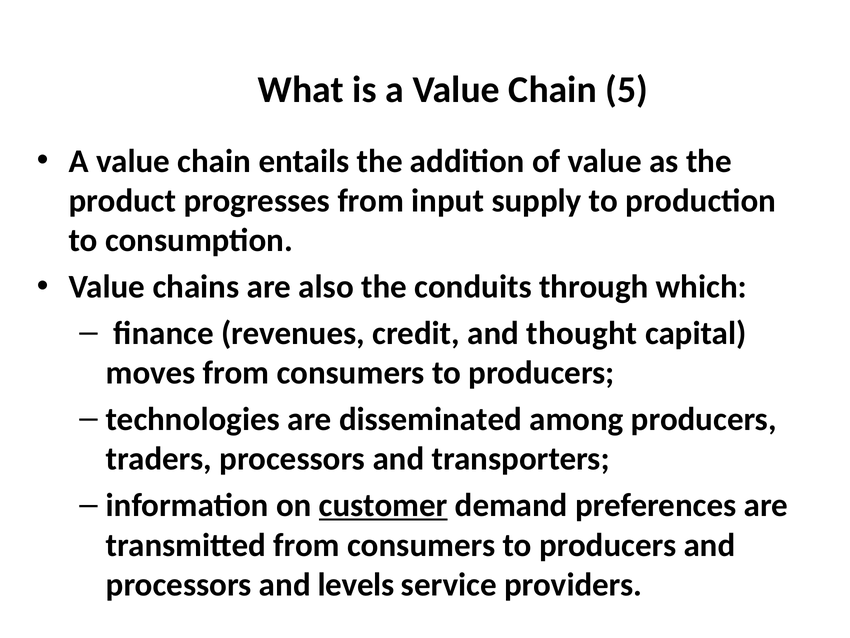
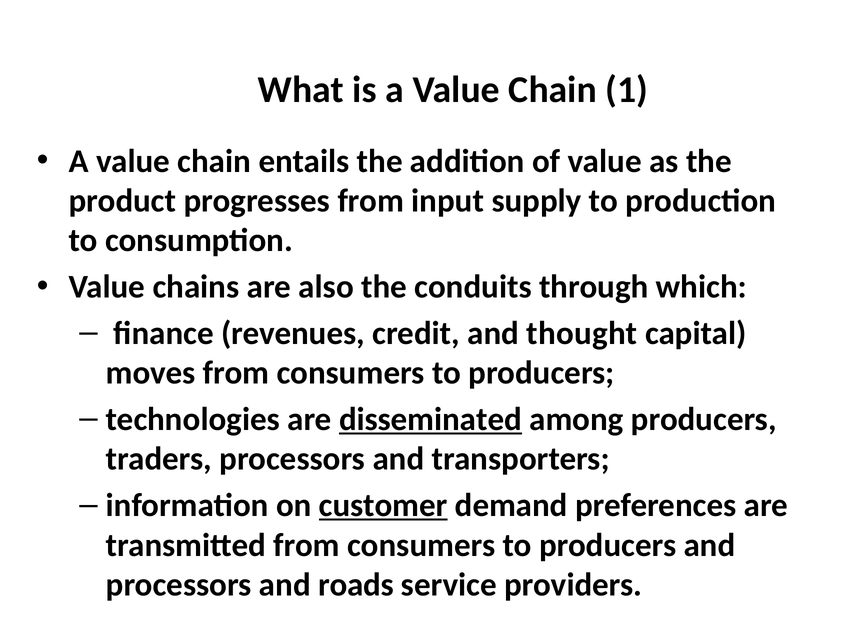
5: 5 -> 1 (627, 90)
disseminated underline: none -> present (430, 419)
levels: levels -> roads (356, 584)
